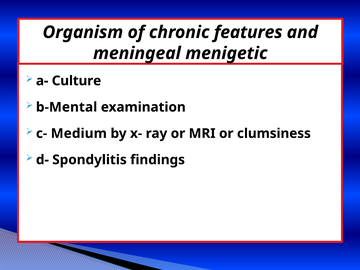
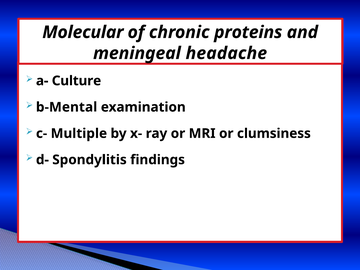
Organism: Organism -> Molecular (83, 32)
features: features -> proteins (248, 32)
menigetic: menigetic -> headache (226, 53)
Medium: Medium -> Multiple (79, 133)
